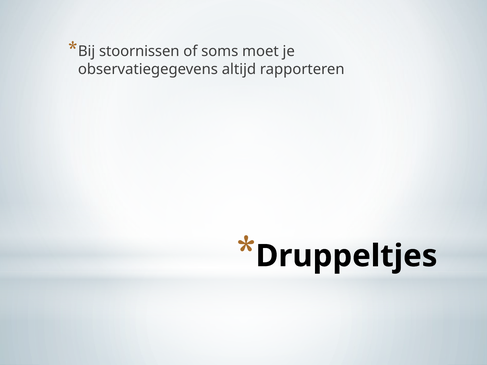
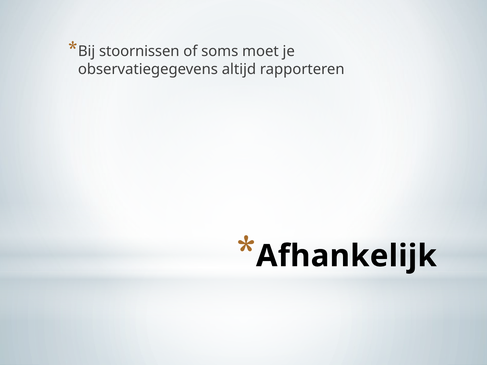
Druppeltjes: Druppeltjes -> Afhankelijk (346, 256)
